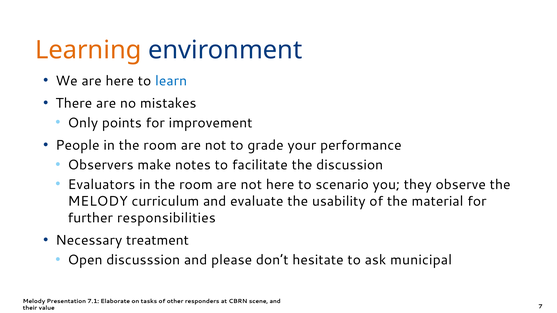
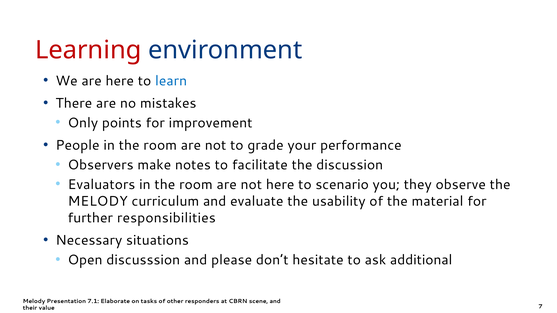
Learning colour: orange -> red (88, 50)
treatment: treatment -> situations (157, 241)
municipal: municipal -> additional (421, 260)
